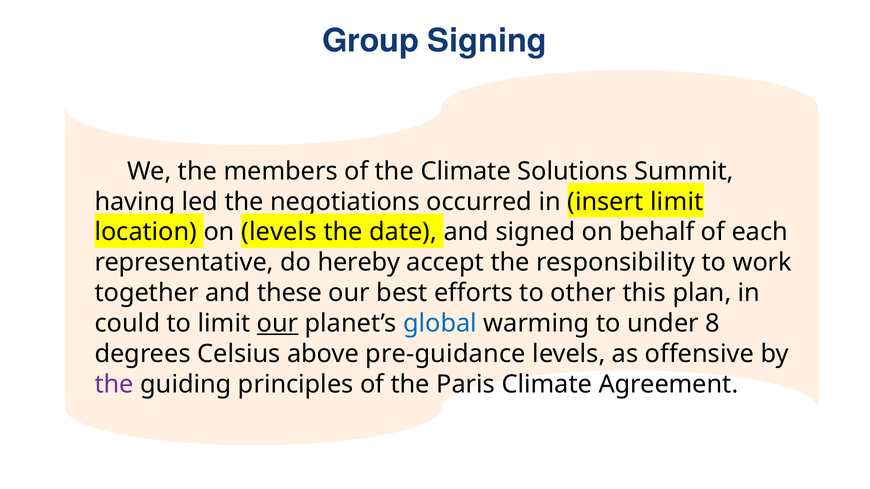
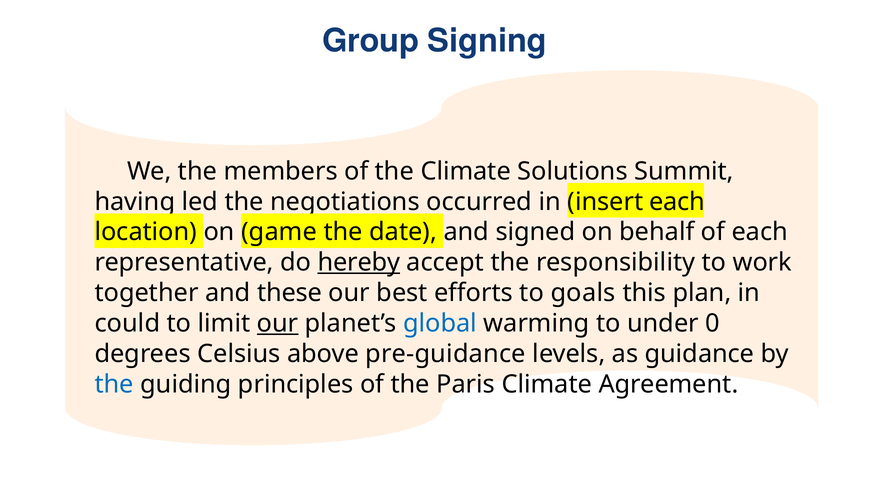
insert limit: limit -> each (677, 202)
on levels: levels -> game (279, 232)
hereby underline: none -> present (359, 263)
other: other -> goals (583, 293)
8: 8 -> 0 (713, 324)
offensive: offensive -> guidance (700, 354)
the colour: purple -> blue (114, 385)
